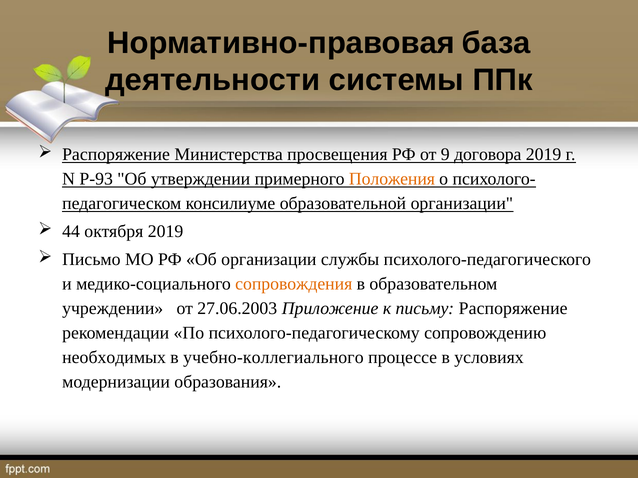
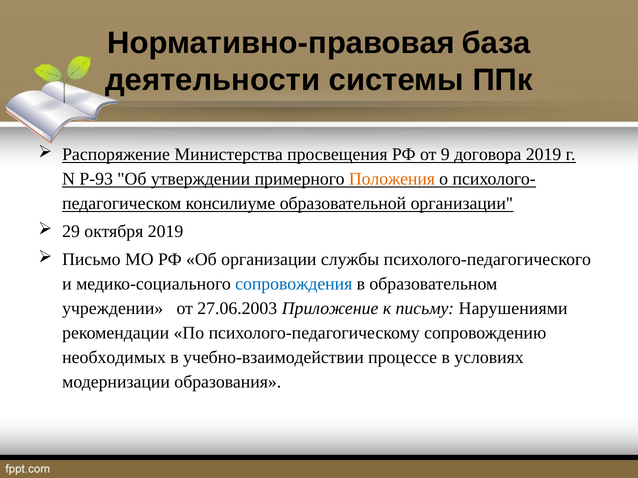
44: 44 -> 29 (71, 232)
сопровождения colour: orange -> blue (294, 284)
письму Распоряжение: Распоряжение -> Нарушениями (513, 309)
учебно-коллегиального: учебно-коллегиального -> учебно-взаимодействии (273, 358)
